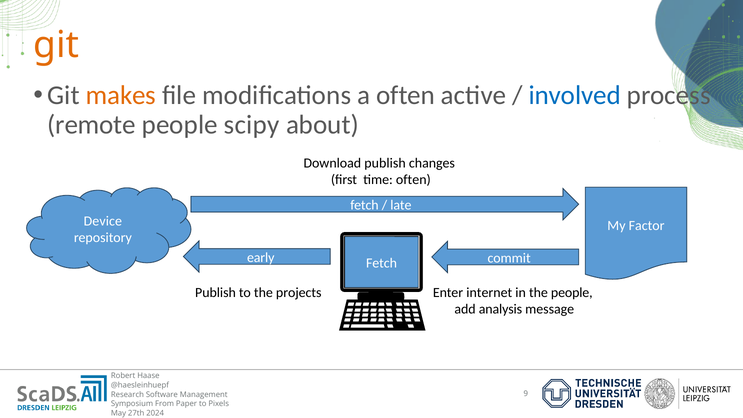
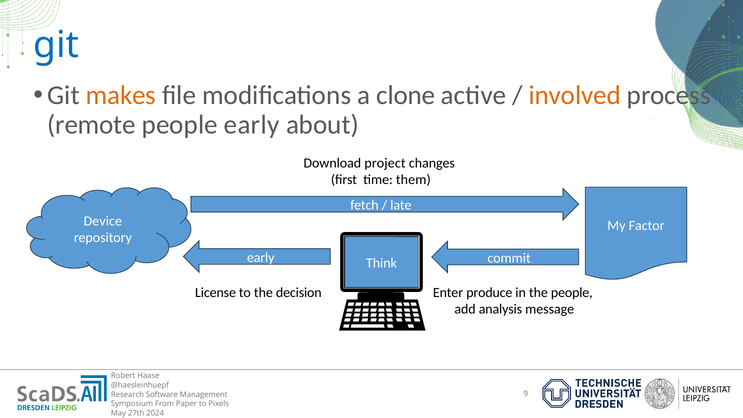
git colour: orange -> blue (56, 45)
a often: often -> clone (406, 95)
involved colour: blue -> orange (575, 95)
people scipy: scipy -> early (252, 125)
Download publish: publish -> project (385, 163)
time often: often -> them (413, 180)
Fetch: Fetch -> Think (381, 263)
Publish: Publish -> License (216, 292)
projects: projects -> decision (299, 292)
internet: internet -> produce (489, 293)
